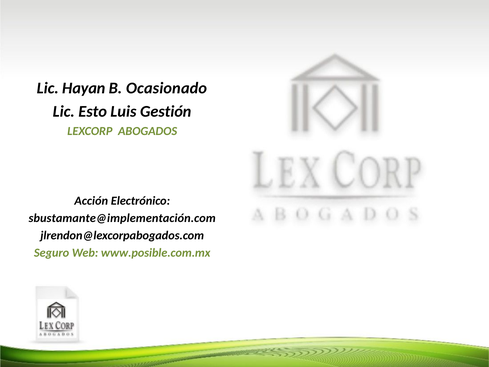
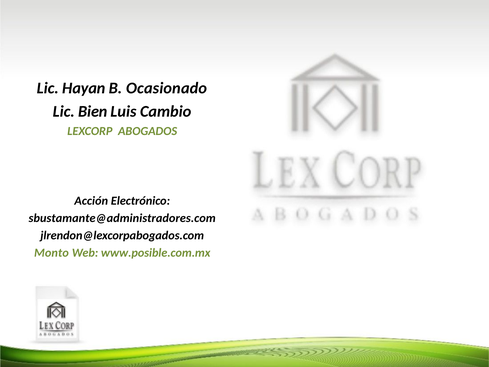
Esto: Esto -> Bien (93, 111)
Gestión: Gestión -> Cambio (166, 111)
sbustamante@implementación.com: sbustamante@implementación.com -> sbustamante@administradores.com (122, 218)
Seguro: Seguro -> Monto (51, 253)
